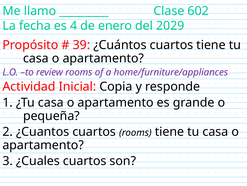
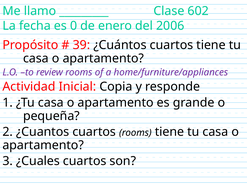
4: 4 -> 0 (74, 26)
2029: 2029 -> 2006 (170, 26)
